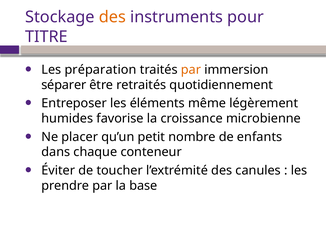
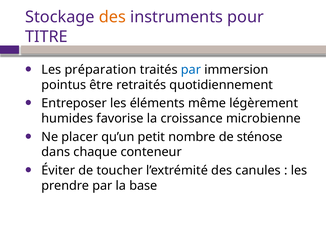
par colour: orange -> blue (191, 70)
séparer: séparer -> pointus (64, 85)
enfants: enfants -> sténose (260, 137)
